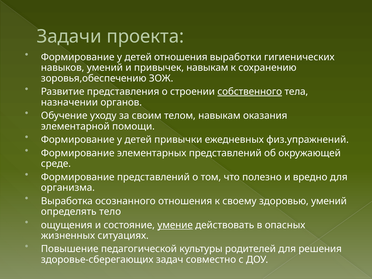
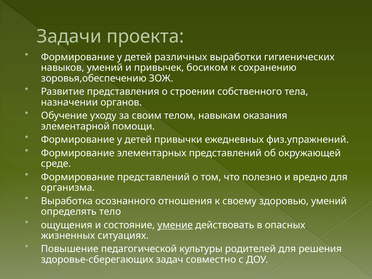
детей отношения: отношения -> различных (181, 57)
привычек навыкам: навыкам -> босиком (207, 68)
собственного underline: present -> none (250, 92)
